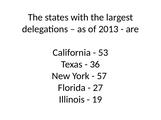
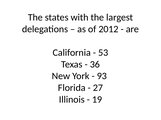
2013: 2013 -> 2012 (108, 29)
57: 57 -> 93 (102, 76)
